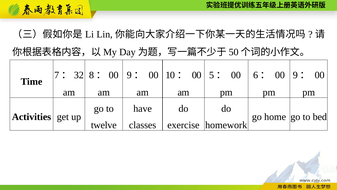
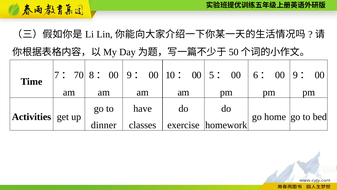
32: 32 -> 70 (79, 75)
twelve: twelve -> dinner (104, 125)
